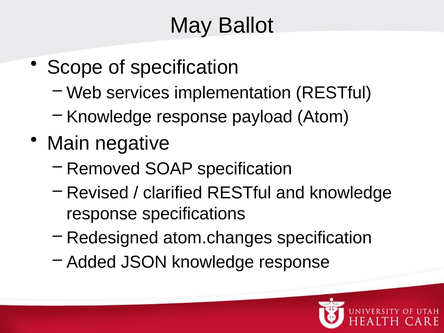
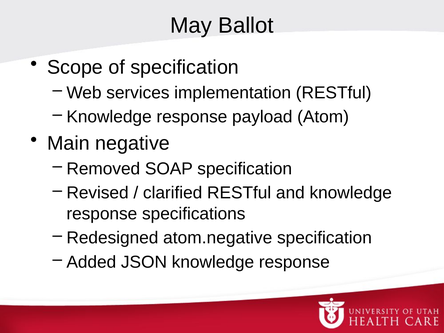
atom.changes: atom.changes -> atom.negative (218, 238)
